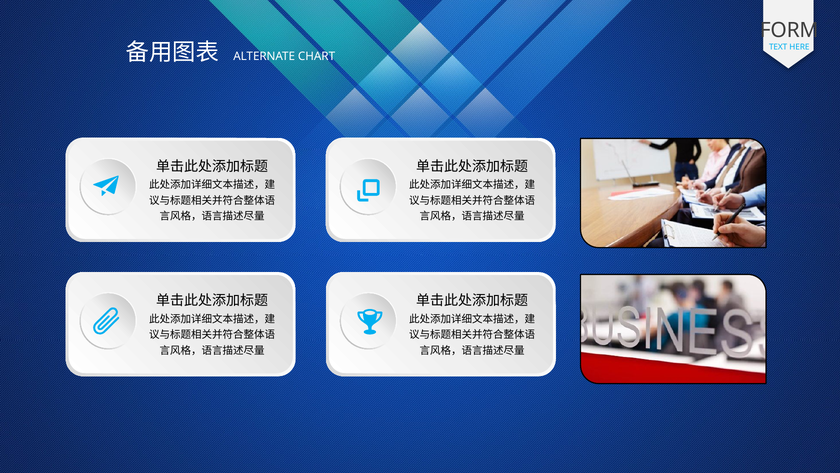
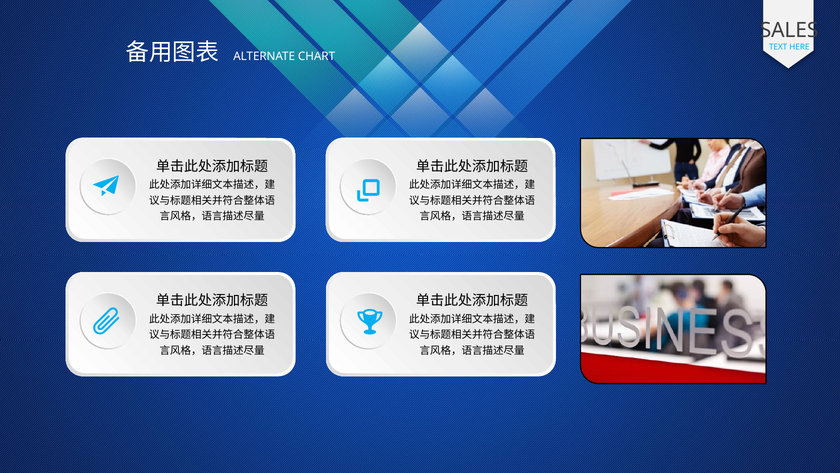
FORM: FORM -> SALES (789, 31)
